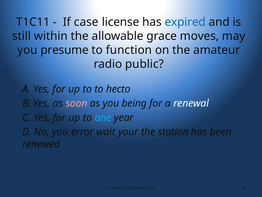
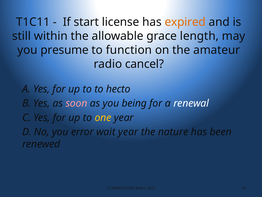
case: case -> start (86, 22)
expired colour: blue -> orange (185, 22)
moves: moves -> length (199, 36)
public: public -> cancel (145, 64)
one colour: light blue -> yellow (103, 117)
wait your: your -> year (128, 132)
station: station -> nature (173, 132)
